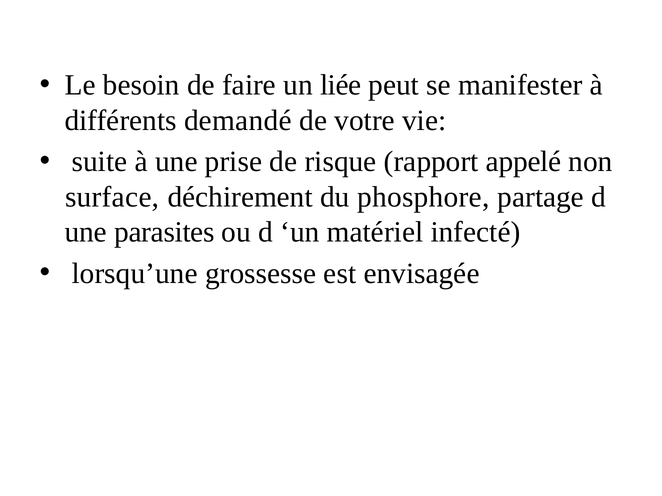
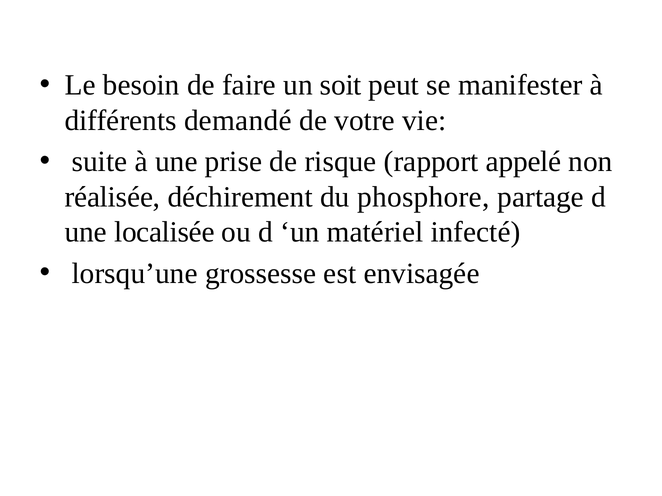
liée: liée -> soit (341, 85)
surface: surface -> réalisée (112, 197)
parasites: parasites -> localisée (164, 232)
